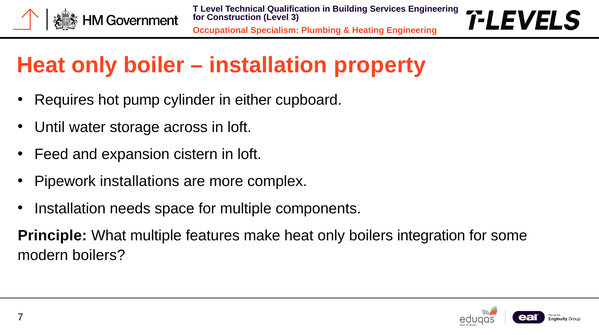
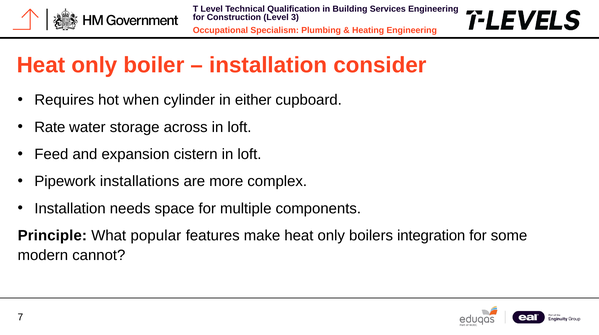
property: property -> consider (380, 65)
pump: pump -> when (141, 100)
Until: Until -> Rate (50, 127)
What multiple: multiple -> popular (156, 236)
modern boilers: boilers -> cannot (99, 255)
